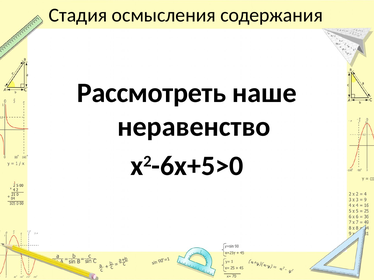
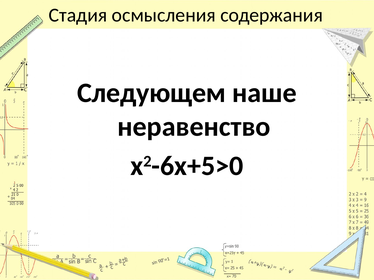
Рассмотреть: Рассмотреть -> Следующем (152, 93)
